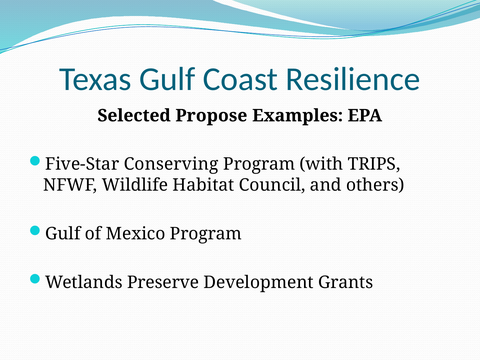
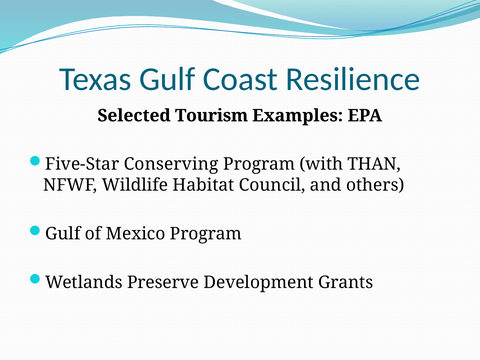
Propose: Propose -> Tourism (212, 116)
TRIPS: TRIPS -> THAN (374, 164)
